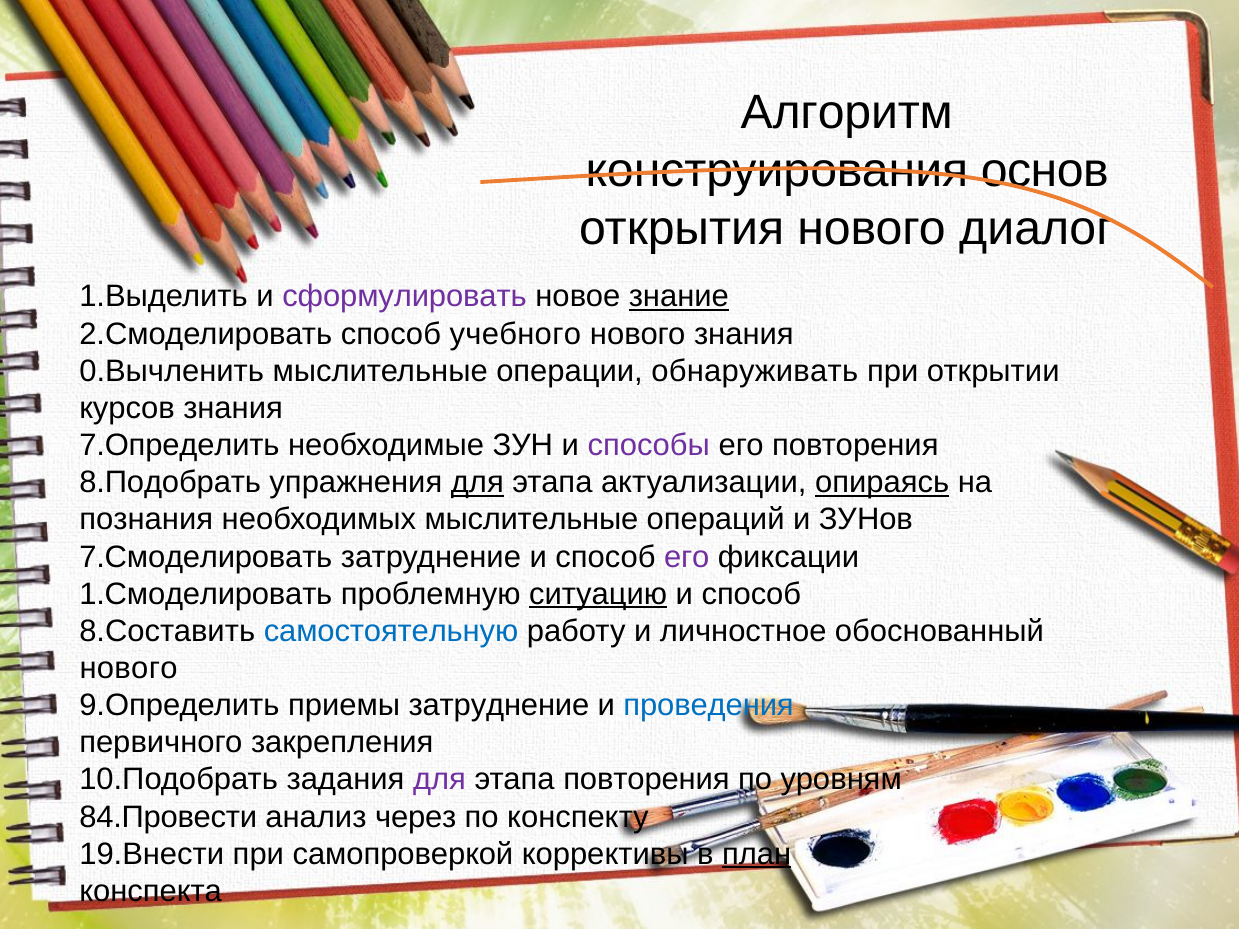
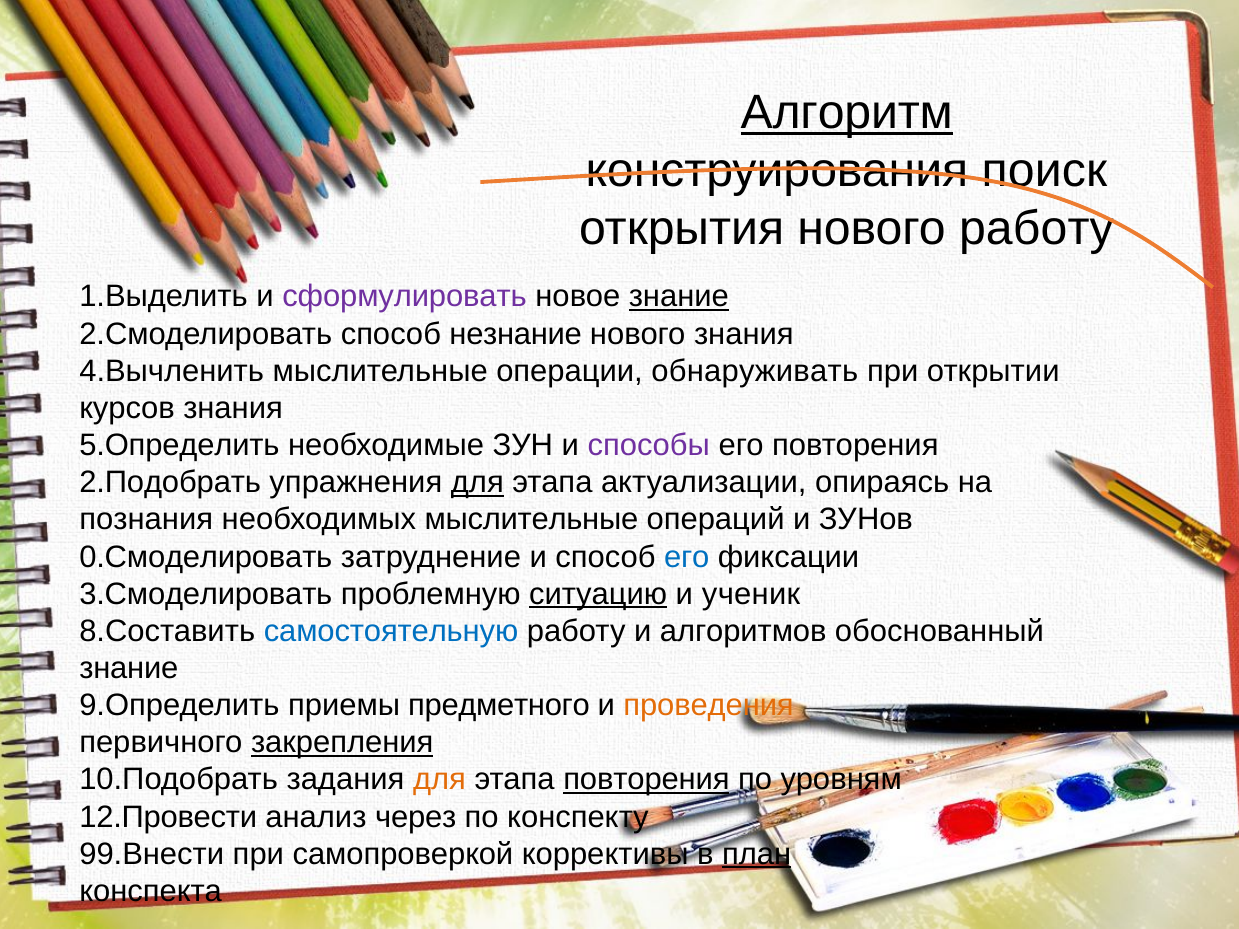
Алгоритм underline: none -> present (847, 113)
основ: основ -> поиск (1044, 171)
нового диалог: диалог -> работу (1036, 229)
учебного: учебного -> незнание (516, 334)
0.Вычленить: 0.Вычленить -> 4.Вычленить (172, 371)
7.Определить: 7.Определить -> 5.Определить (179, 445)
8.Подобрать: 8.Подобрать -> 2.Подобрать (170, 483)
опираясь underline: present -> none (882, 483)
7.Смоделировать: 7.Смоделировать -> 0.Смоделировать (206, 557)
его colour: purple -> blue (687, 557)
1.Смоделировать: 1.Смоделировать -> 3.Смоделировать (206, 594)
способ: способ -> ученик (751, 594)
личностное: личностное -> алгоритмов (743, 631)
нового: нового -> знание (129, 668)
приемы затруднение: затруднение -> предметного (499, 706)
проведения colour: blue -> orange (709, 706)
закрепления underline: none -> present (342, 743)
для colour: purple -> orange (439, 780)
повторения underline: none -> present (646, 780)
84.Провести: 84.Провести -> 12.Провести (168, 817)
19.Внести: 19.Внести -> 99.Внести (152, 854)
